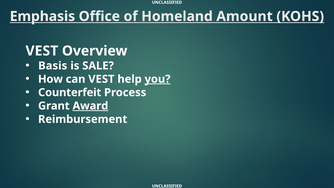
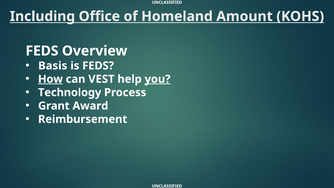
Emphasis: Emphasis -> Including (42, 16)
VEST: VEST -> FEDS (42, 51)
is SALE: SALE -> FEDS (98, 66)
How underline: none -> present (50, 79)
Counterfeit: Counterfeit -> Technology (70, 92)
Award underline: present -> none (90, 106)
